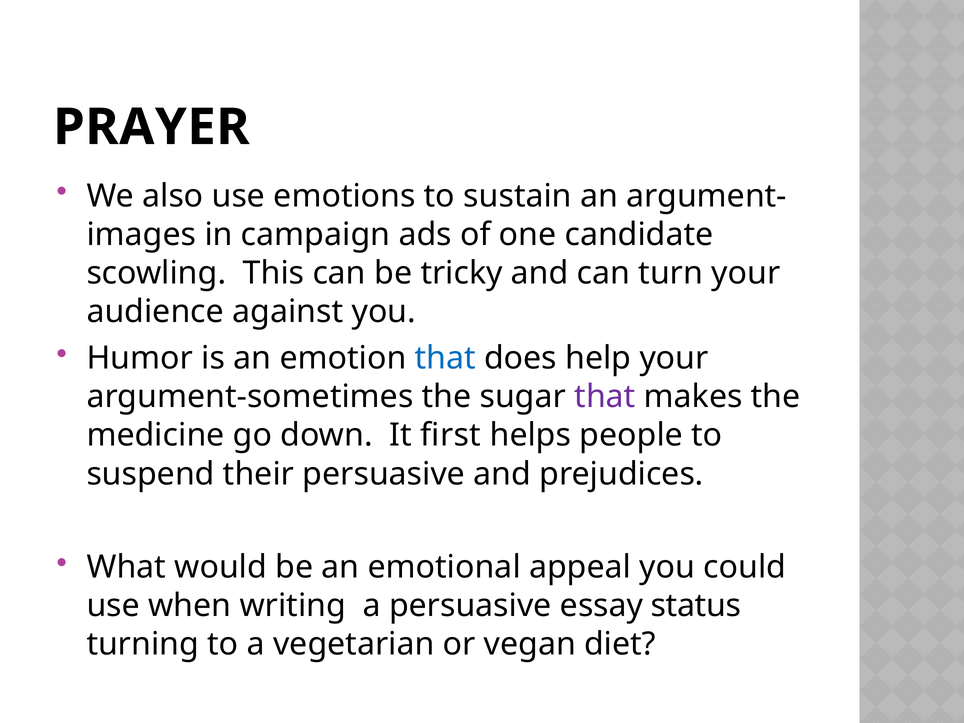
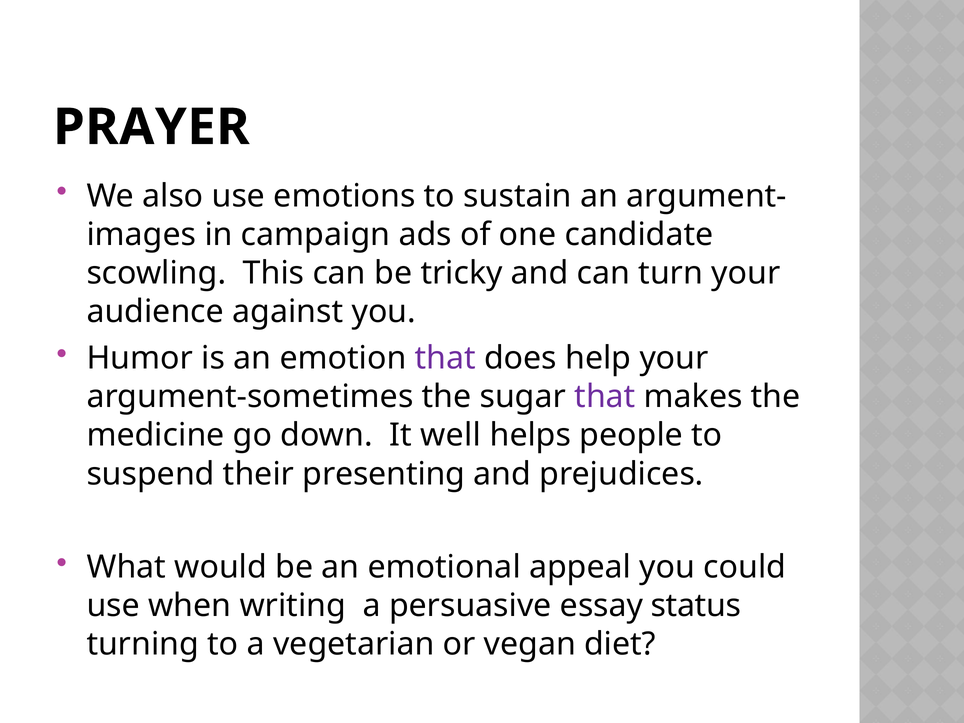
that colour: blue -> purple (445, 358)
first: first -> well (451, 435)
their persuasive: persuasive -> presenting (384, 474)
